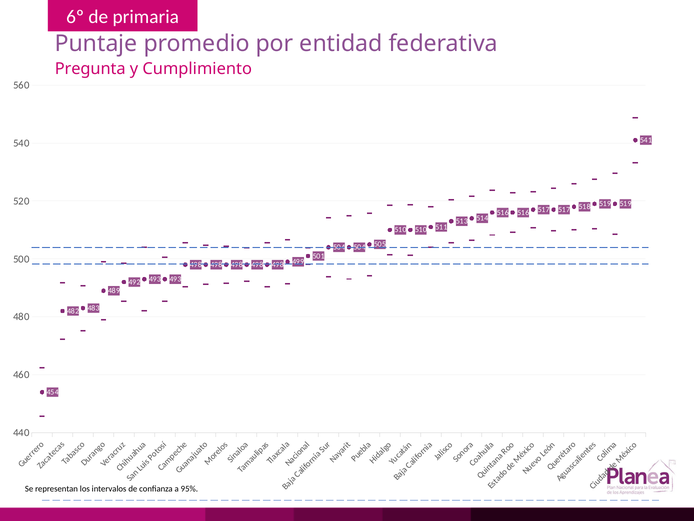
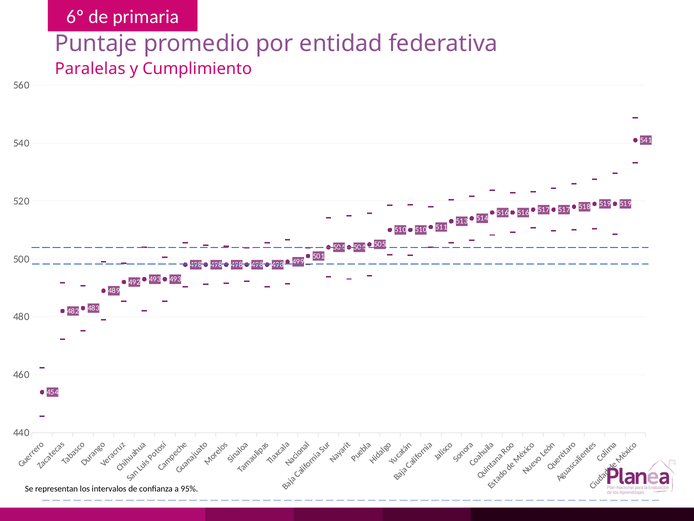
Pregunta: Pregunta -> Paralelas (90, 69)
